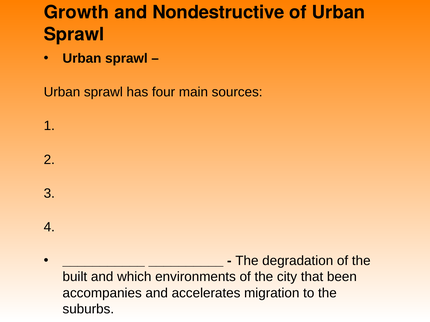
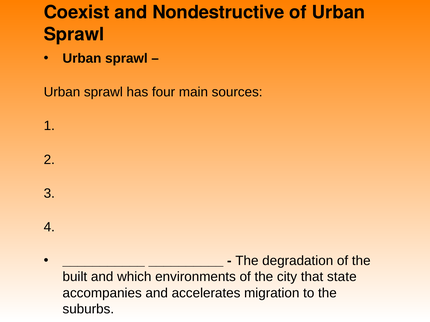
Growth: Growth -> Coexist (77, 12)
been: been -> state (342, 277)
